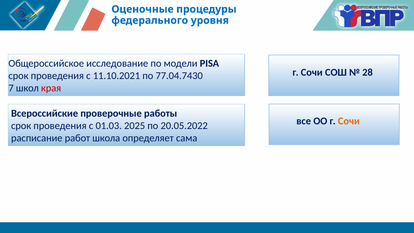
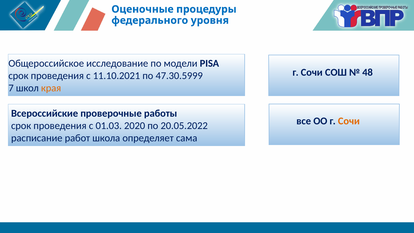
28: 28 -> 48 (368, 72)
77.04.7430: 77.04.7430 -> 47.30.5999 (179, 76)
края colour: red -> orange (51, 88)
2025: 2025 -> 2020 (135, 126)
